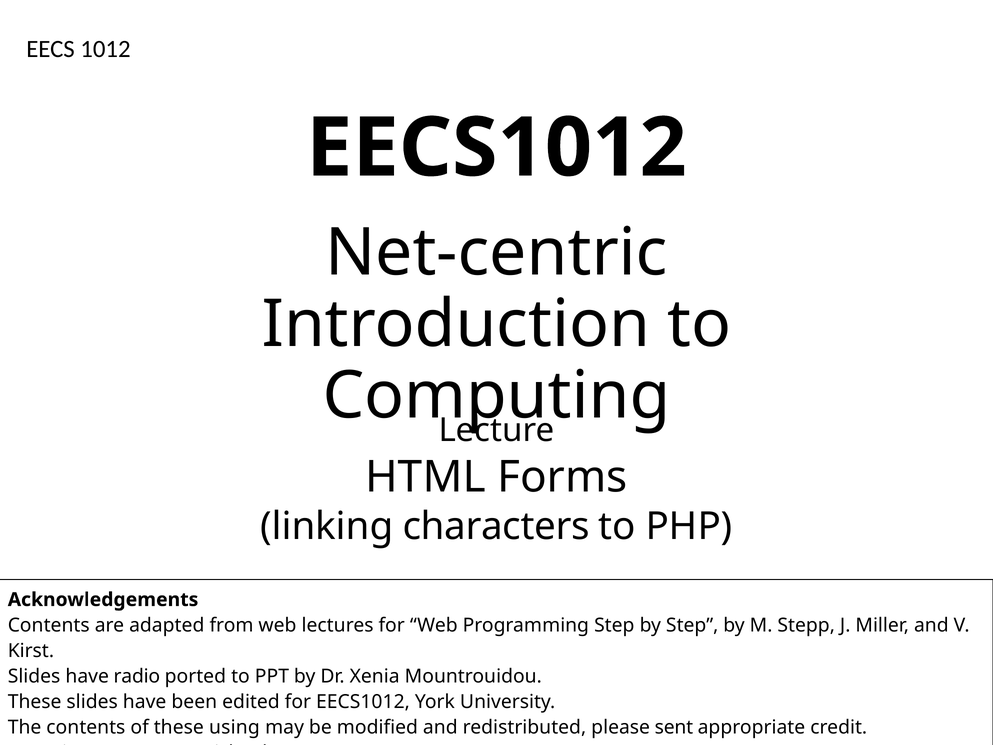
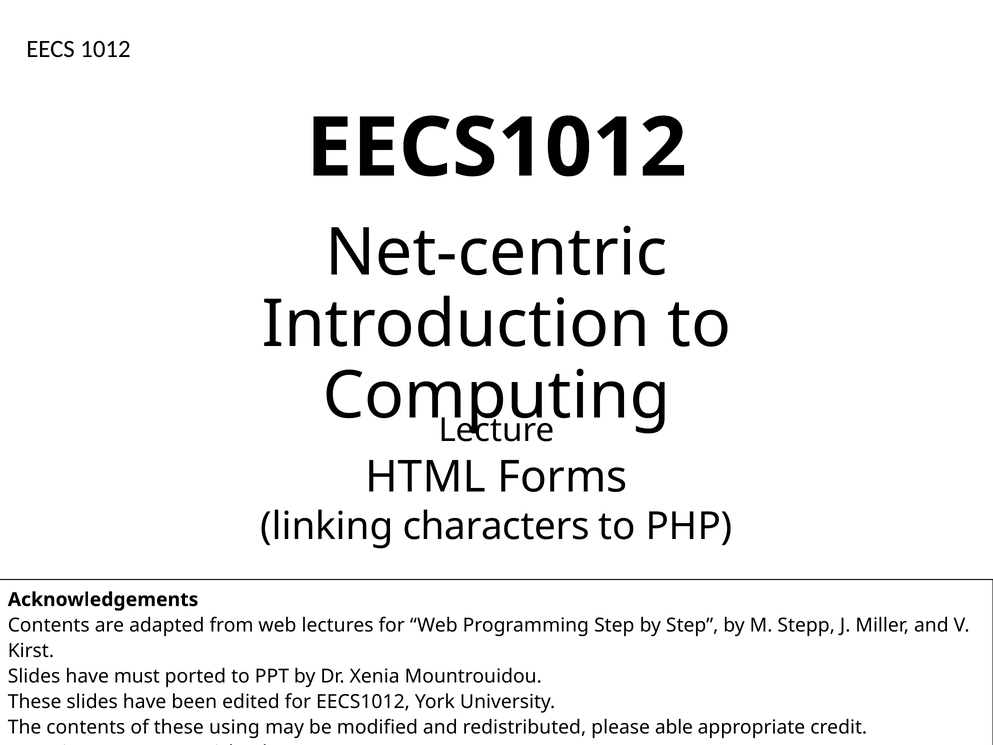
radio: radio -> must (137, 676)
sent: sent -> able (674, 727)
